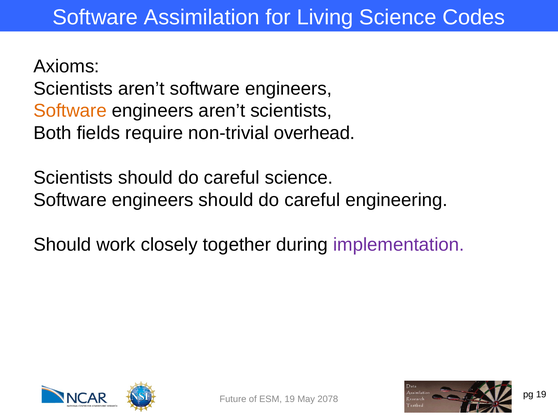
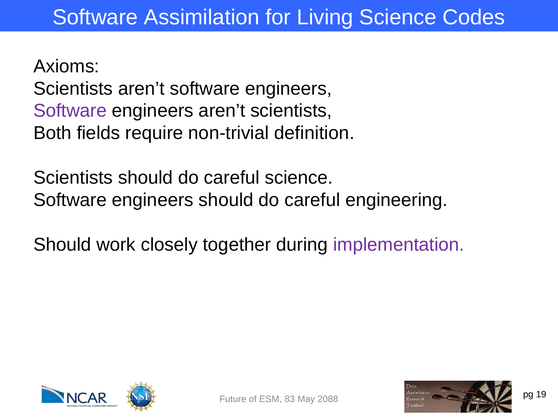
Software colour: orange -> purple (70, 111)
overhead: overhead -> definition (314, 133)
ESM 19: 19 -> 83 (290, 400)
2078: 2078 -> 2088 (328, 400)
